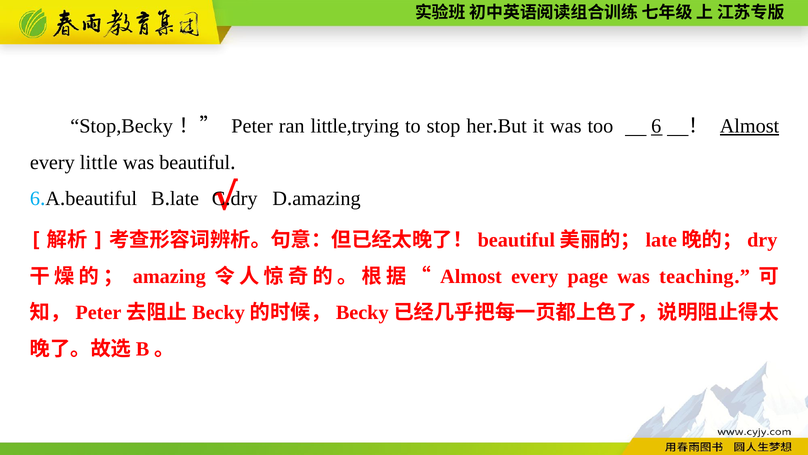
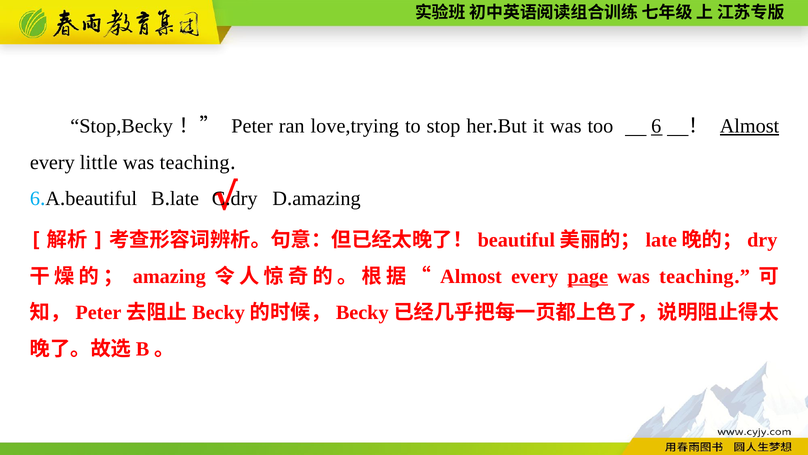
little,trying: little,trying -> love,trying (355, 126)
beautiful: beautiful -> teaching (195, 162)
page underline: none -> present (588, 276)
